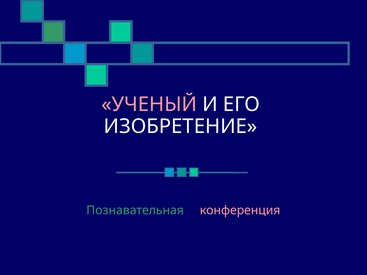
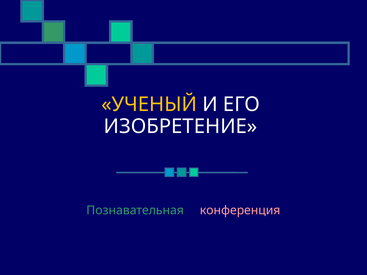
УЧЕНЫЙ colour: pink -> yellow (149, 104)
